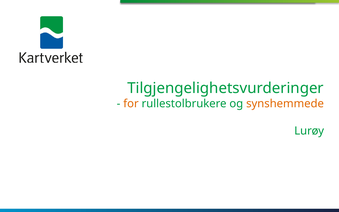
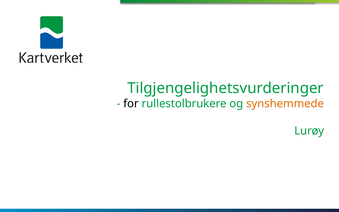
for colour: orange -> black (131, 104)
